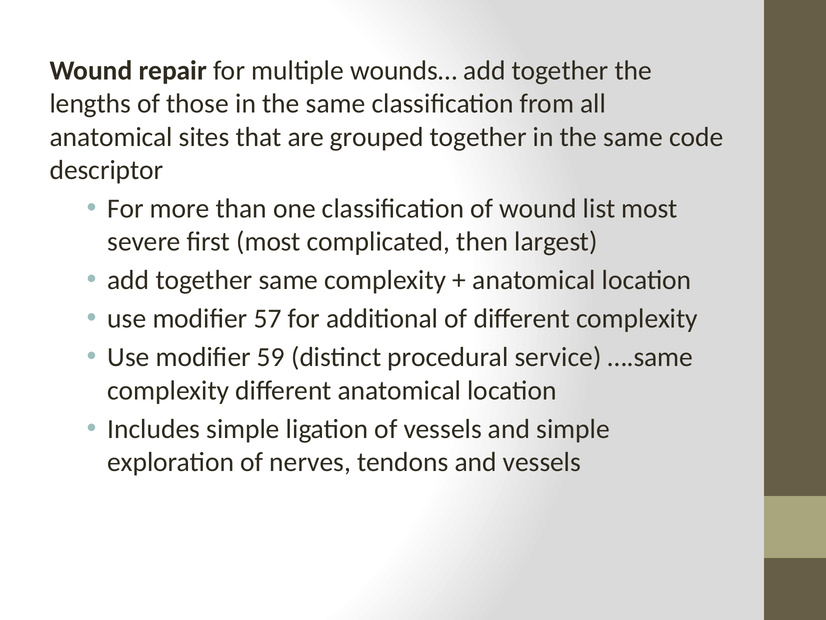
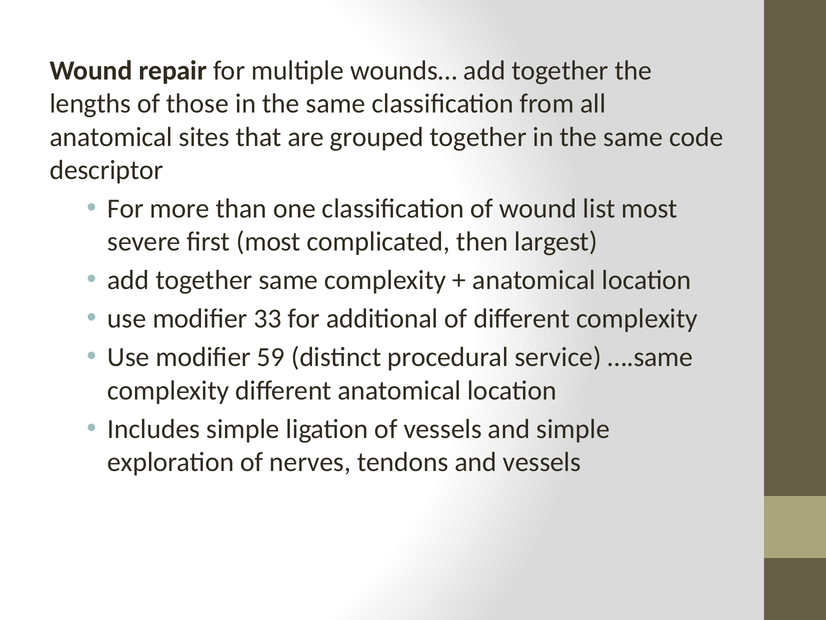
57: 57 -> 33 (268, 319)
